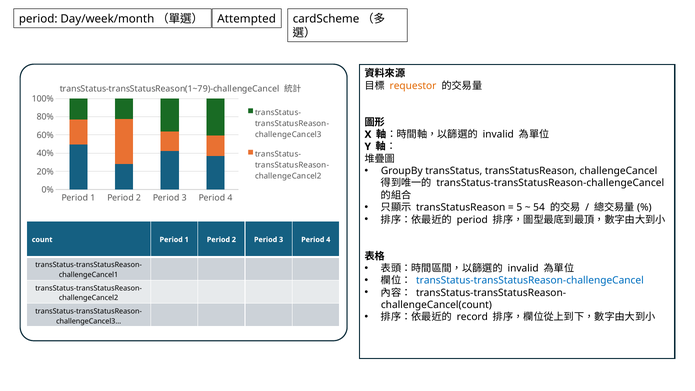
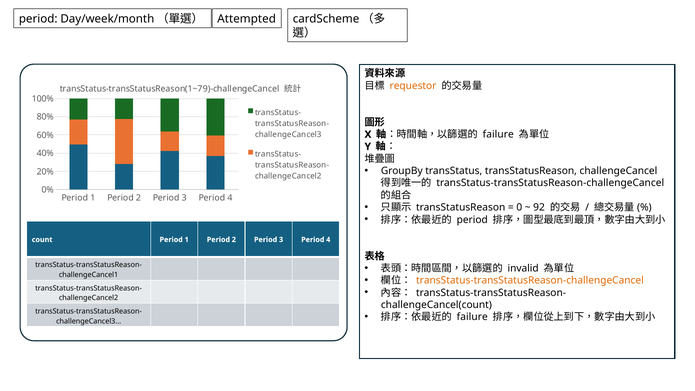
invalid: invalid -> failure (498, 134)
5: 5 -> 0 (519, 207)
54: 54 -> 92 (539, 207)
transStatus-transStatusReason-challengeCancel colour: blue -> orange (530, 280)
record: record -> failure (472, 317)
